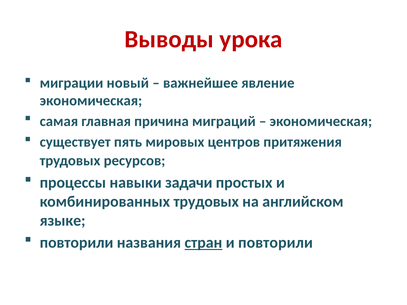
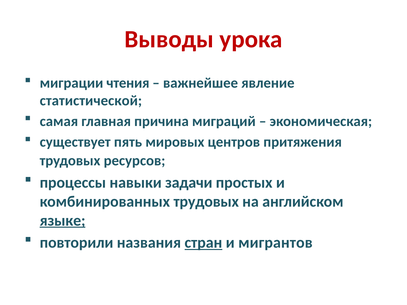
новый: новый -> чтения (128, 83)
экономическая: экономическая -> статистической (91, 101)
языке underline: none -> present (63, 221)
и повторили: повторили -> мигрантов (275, 243)
